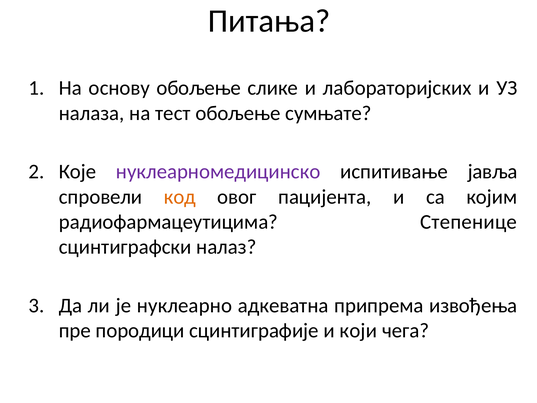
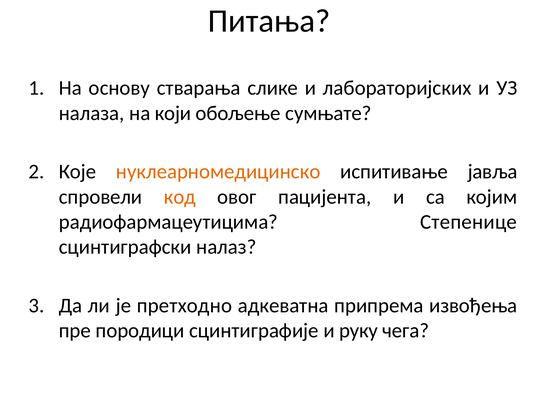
основу обољење: обољење -> стварања (199, 88)
тест: тест -> који (173, 113)
нуклеарномедицинско colour: purple -> orange (218, 172)
нуклеарно: нуклеарно -> претходно (184, 305)
који: који -> руку (358, 330)
